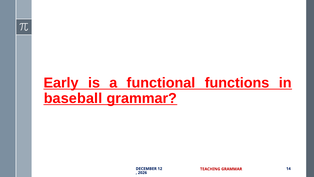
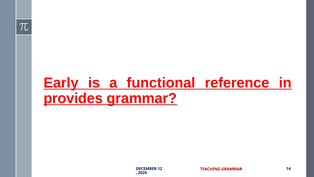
functions: functions -> reference (237, 83)
baseball: baseball -> provides (73, 98)
